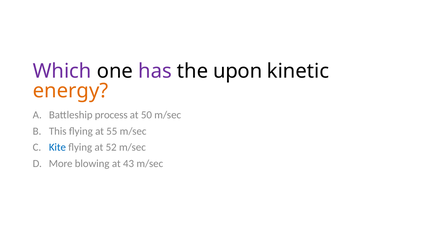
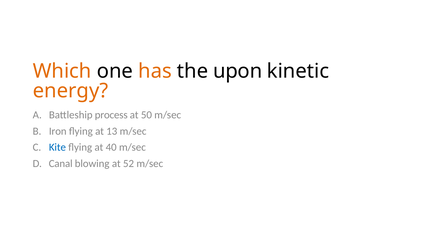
Which colour: purple -> orange (62, 71)
has colour: purple -> orange (155, 71)
This: This -> Iron (58, 131)
55: 55 -> 13 (112, 131)
52: 52 -> 40 (111, 147)
More: More -> Canal (61, 164)
43: 43 -> 52 (129, 164)
